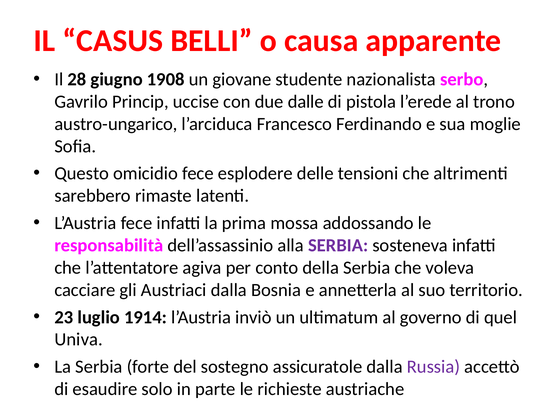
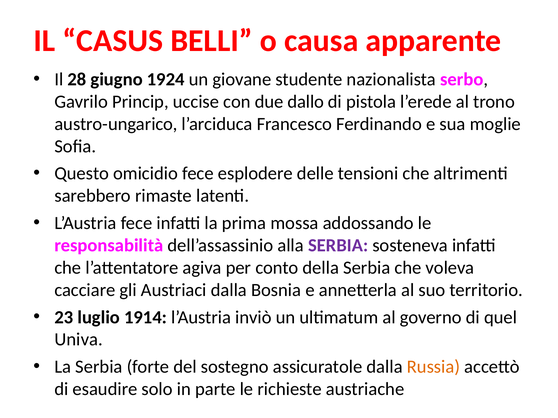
1908: 1908 -> 1924 (166, 79)
dalle: dalle -> dallo (306, 102)
Russia colour: purple -> orange (433, 367)
